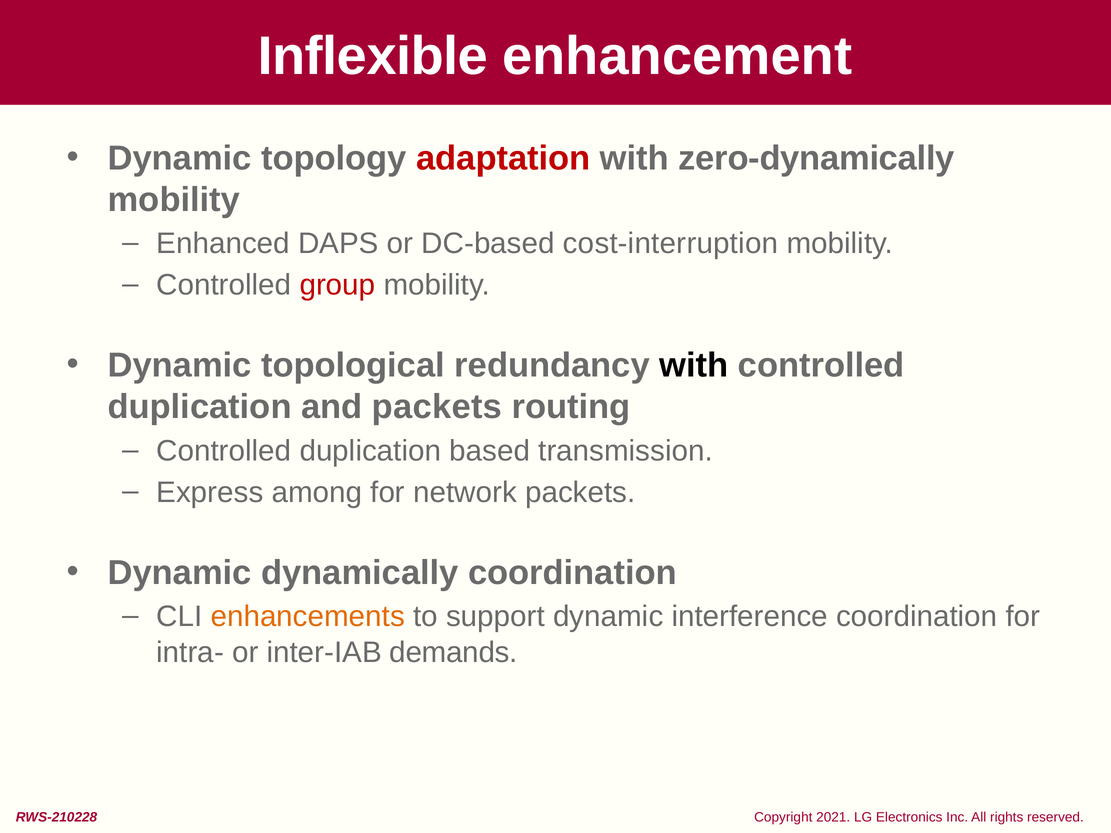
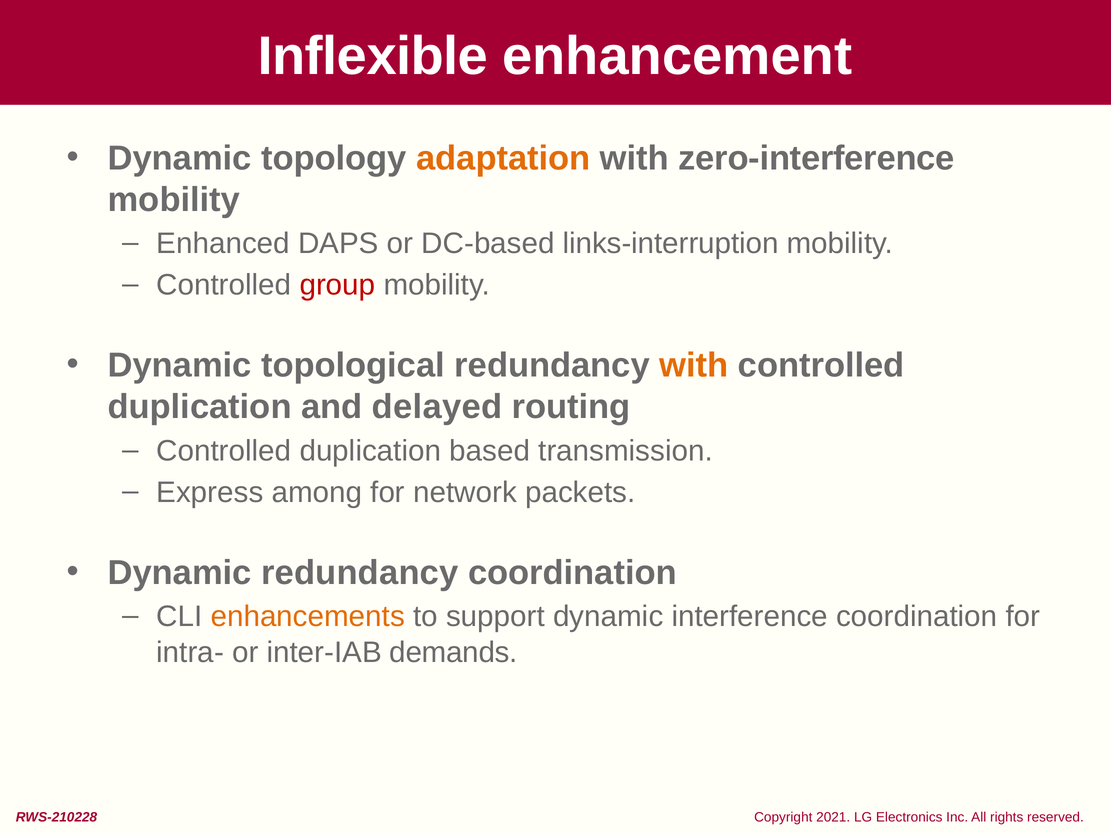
adaptation colour: red -> orange (503, 158)
zero-dynamically: zero-dynamically -> zero-interference (817, 158)
cost-interruption: cost-interruption -> links-interruption (671, 244)
with colour: black -> orange (694, 366)
and packets: packets -> delayed (437, 407)
Dynamic dynamically: dynamically -> redundancy (360, 573)
